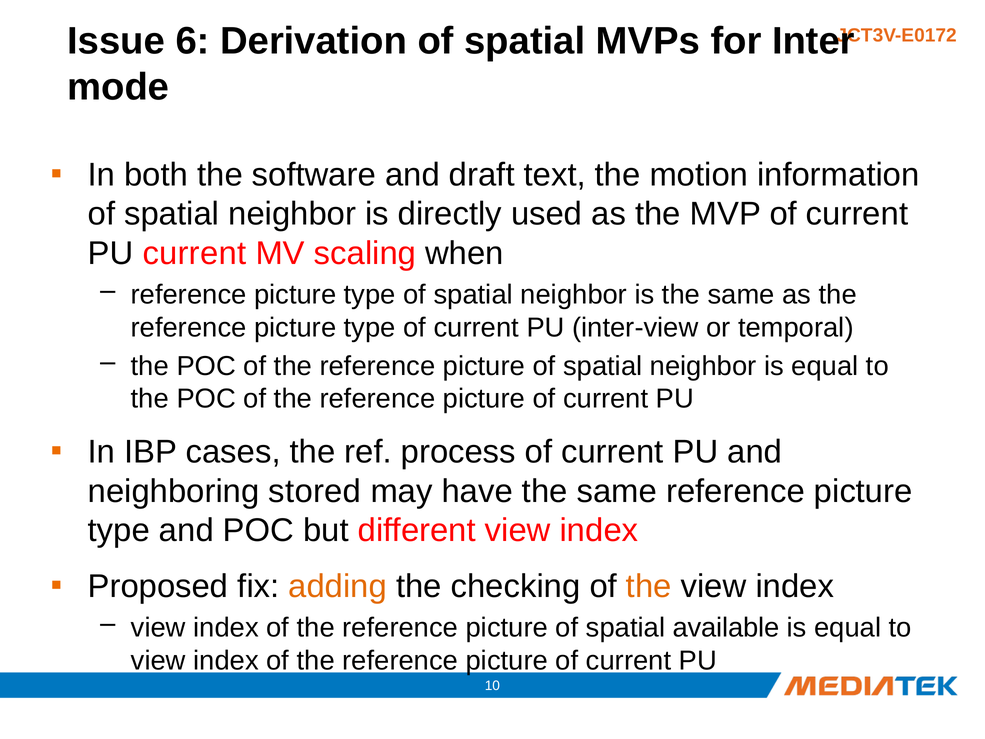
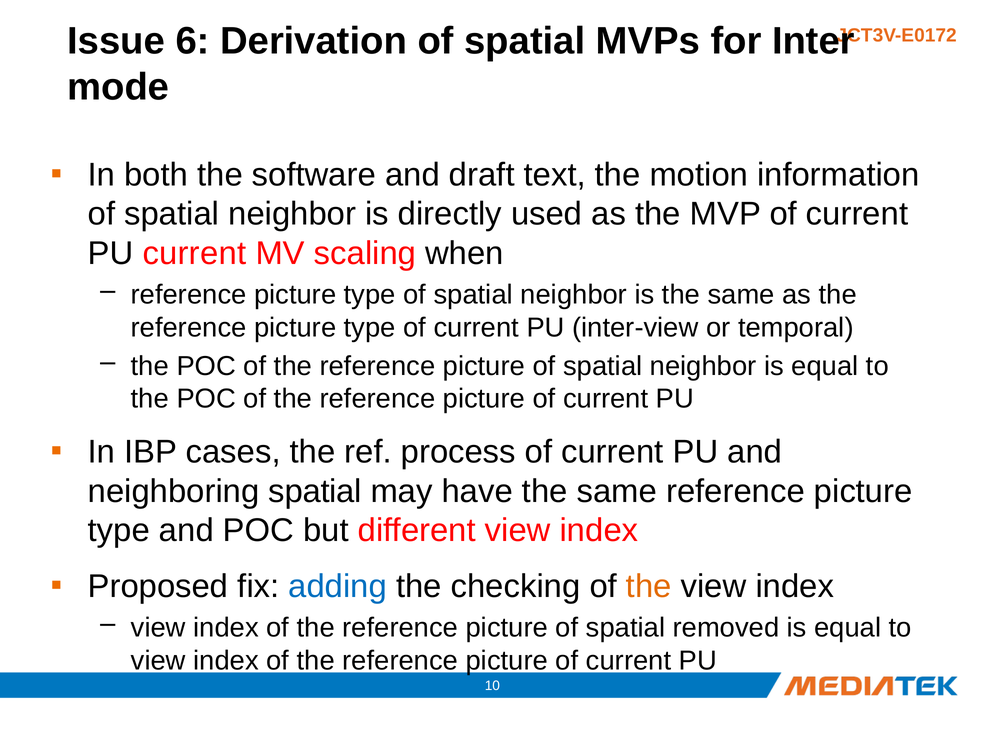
neighboring stored: stored -> spatial (315, 491)
adding colour: orange -> blue (338, 586)
available: available -> removed (726, 627)
